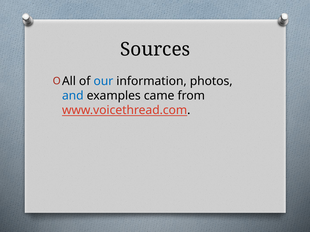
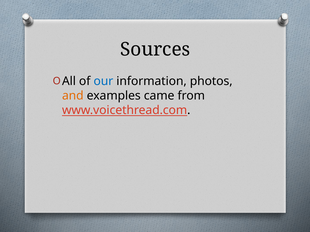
and colour: blue -> orange (73, 96)
